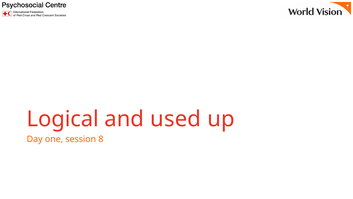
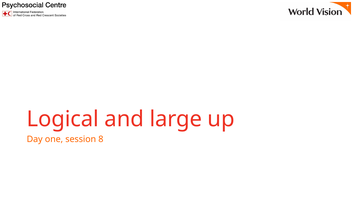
used: used -> large (176, 119)
